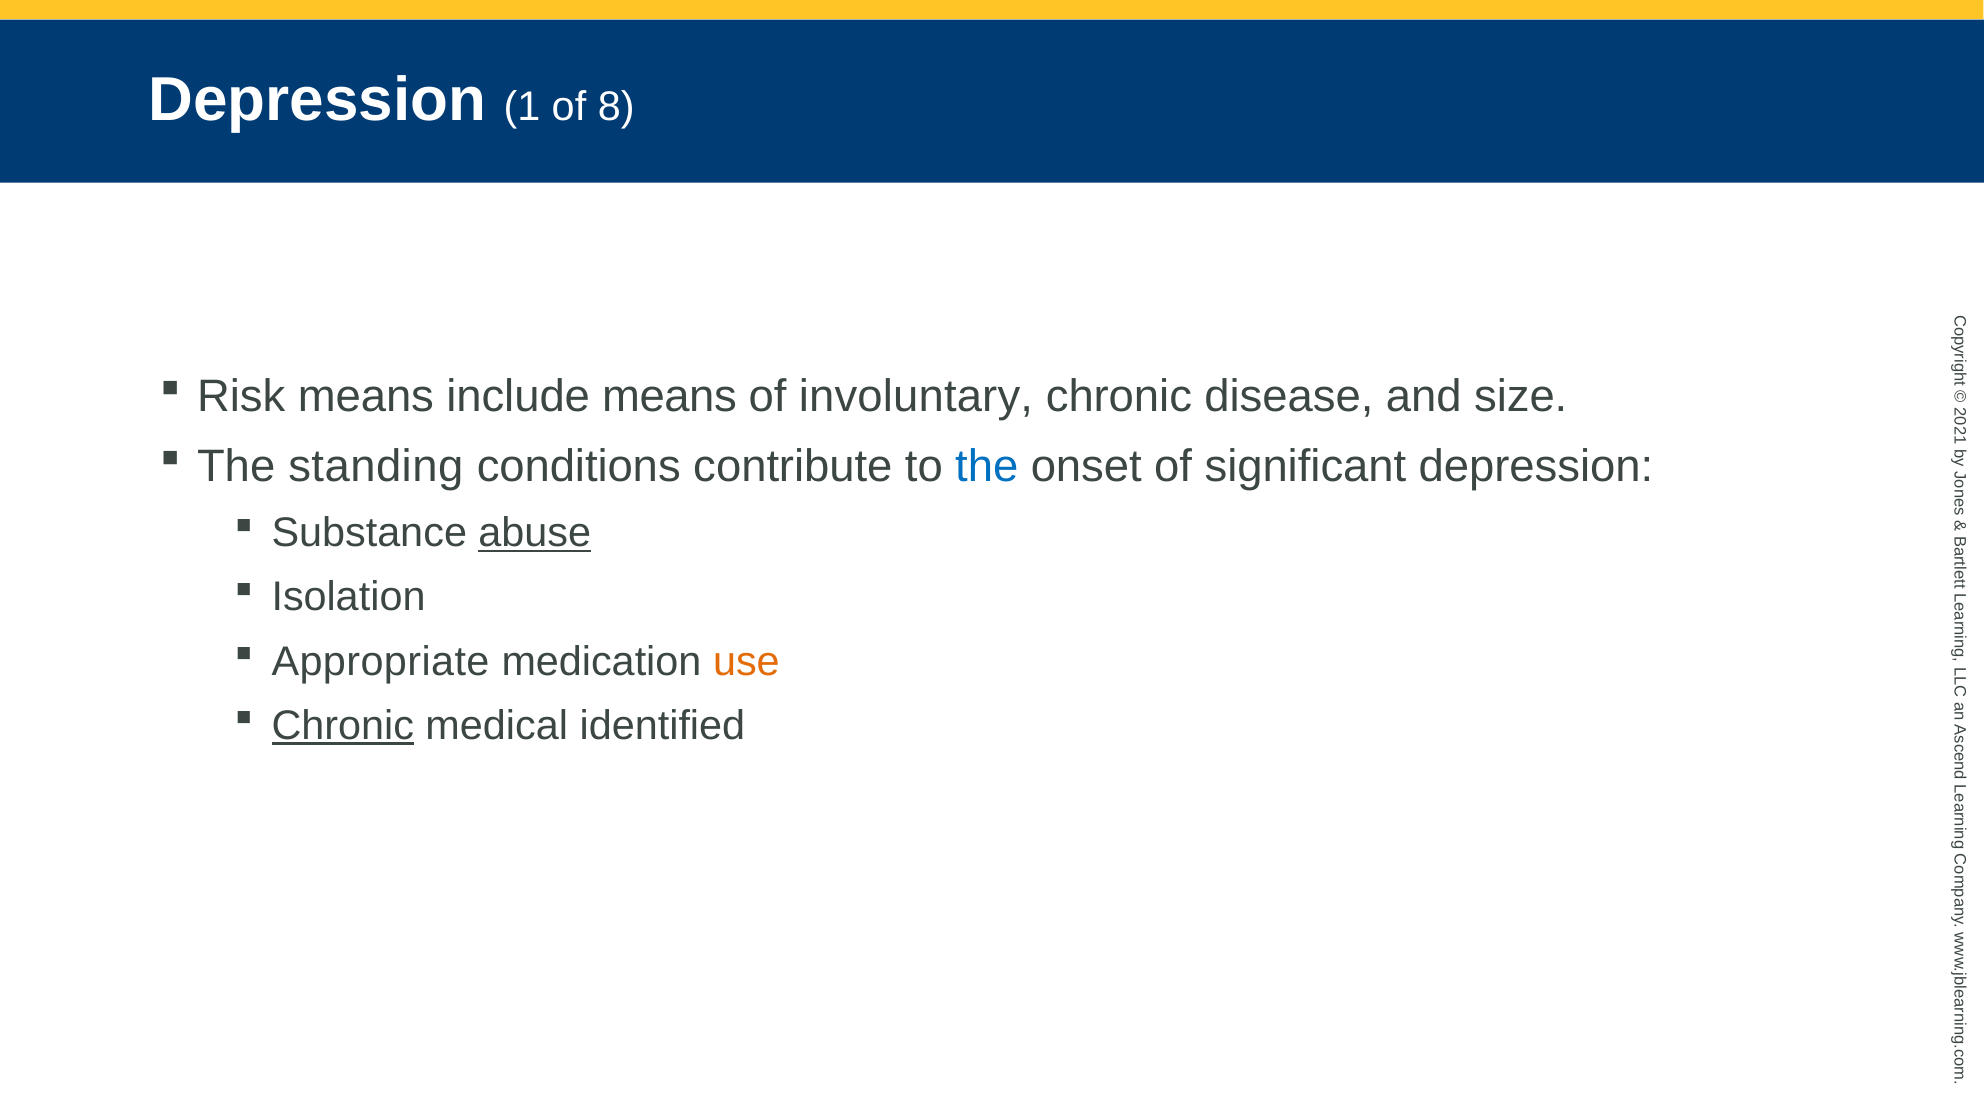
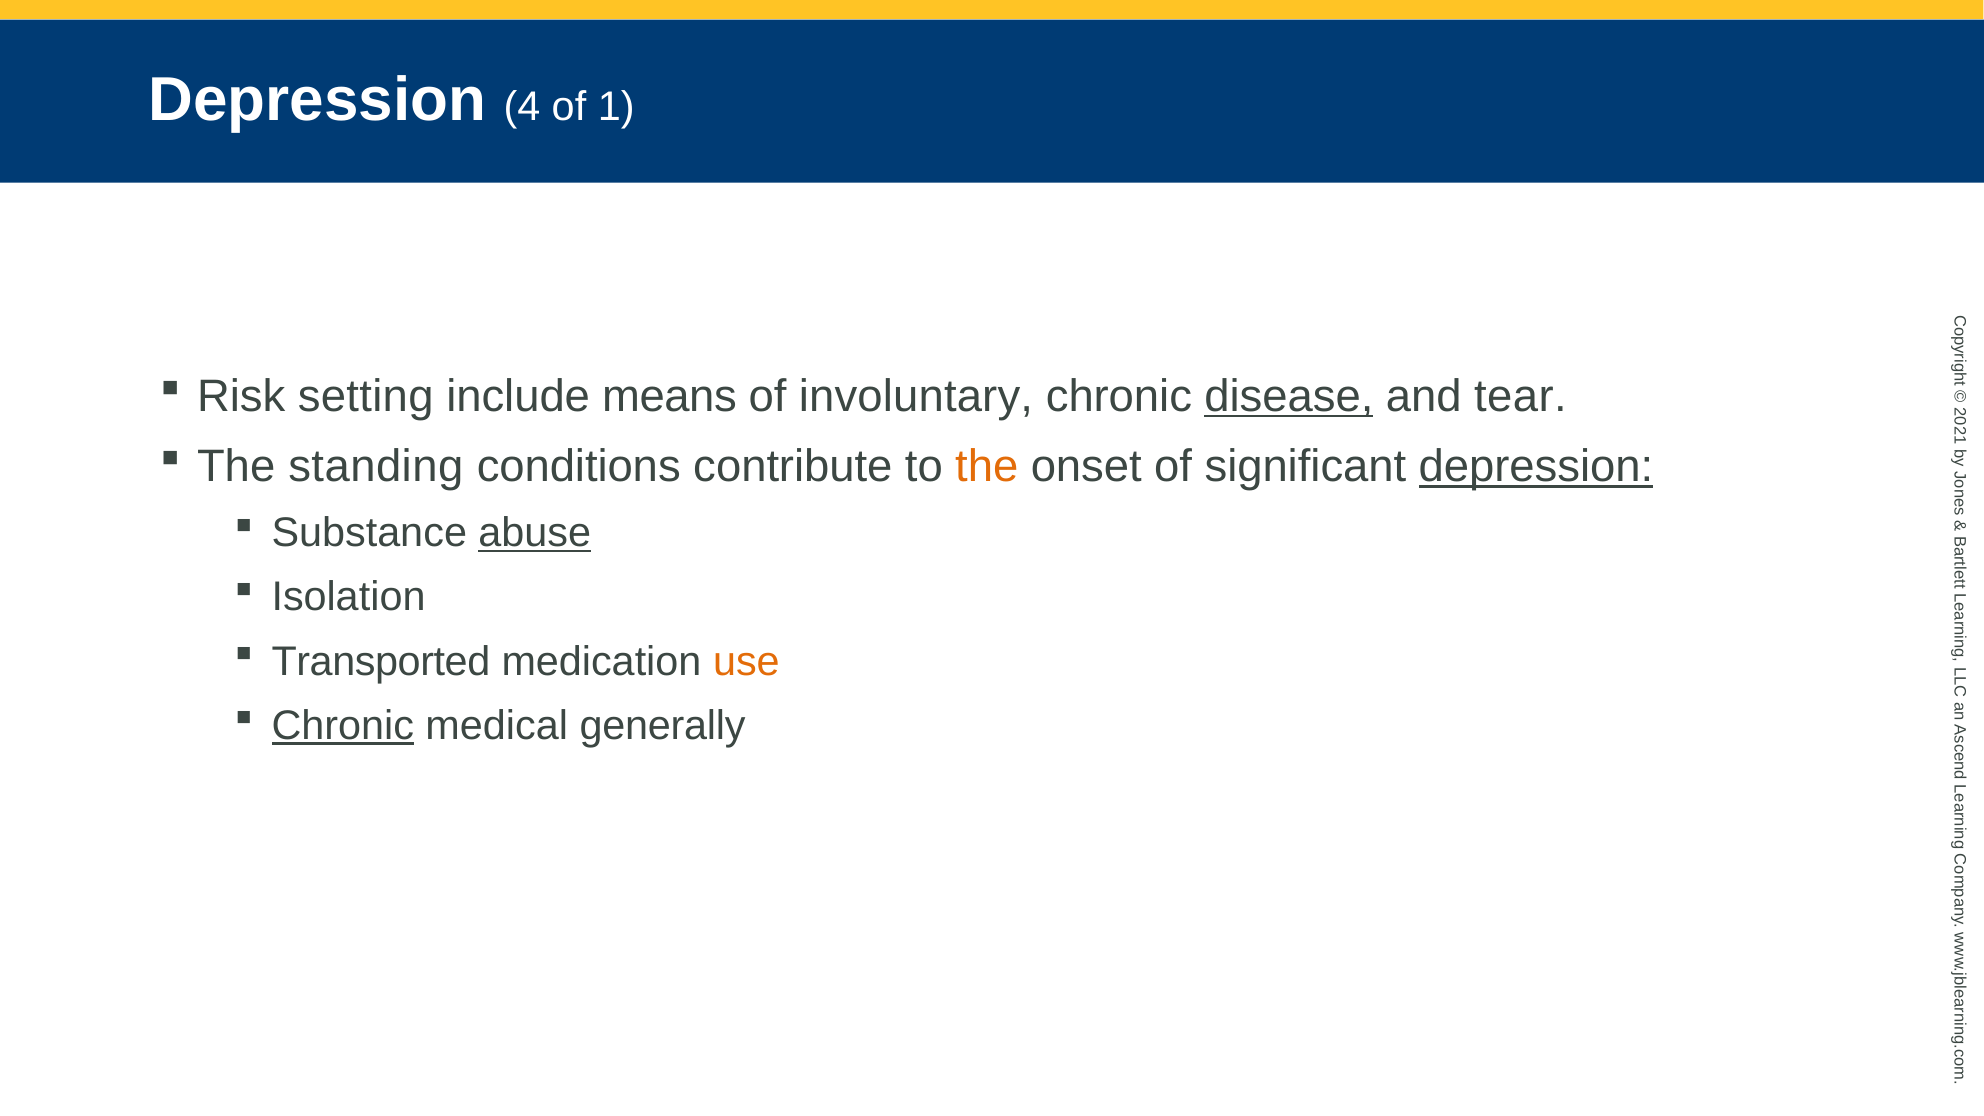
Depression 1: 1 -> 4 (522, 107)
of 8: 8 -> 1 (616, 107)
Risk means: means -> setting (366, 396)
disease underline: none -> present (1289, 396)
size: size -> tear (1520, 396)
the colour: blue -> orange (987, 467)
depression underline: none -> present (1536, 467)
Appropriate: Appropriate -> Transported (381, 661)
identified: identified -> generally (663, 725)
